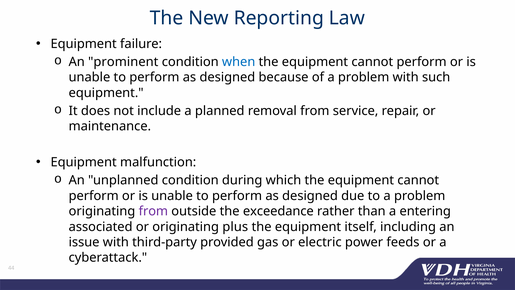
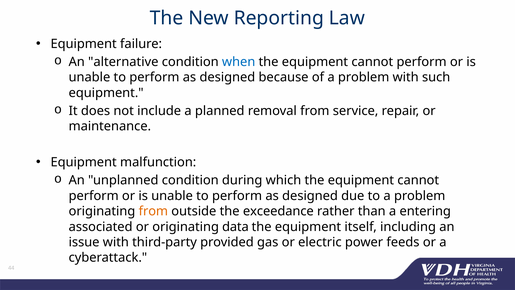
prominent: prominent -> alternative (123, 62)
from colour: purple -> orange (153, 211)
plus: plus -> data (235, 227)
